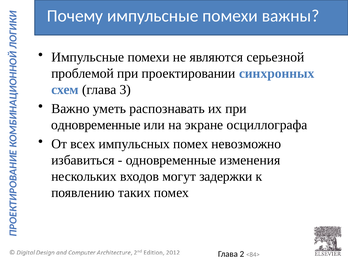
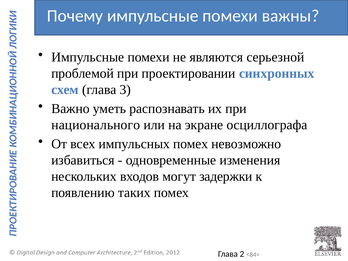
одновременные: одновременные -> национального (96, 125)
